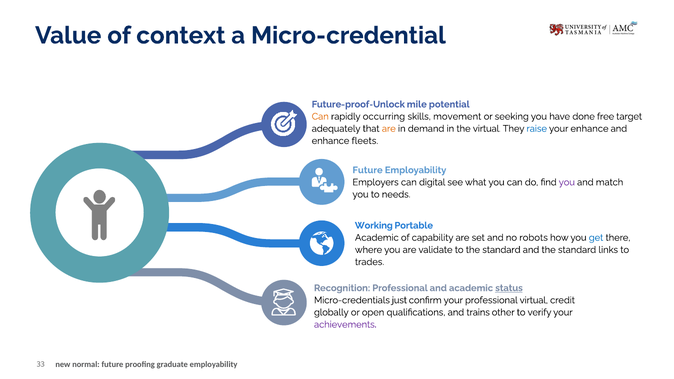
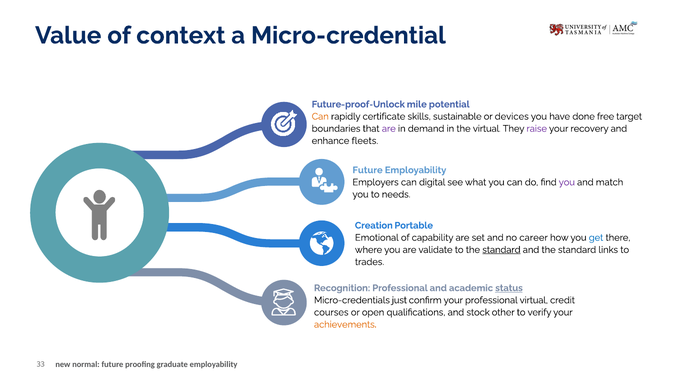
occurring: occurring -> certificate (384, 117)
movement: movement -> sustainable (457, 117)
seeking: seeking -> devices (512, 117)
adequately: adequately -> boundaries (336, 129)
are colour: orange -> purple (389, 129)
raise colour: blue -> purple (537, 129)
your enhance: enhance -> recovery (590, 129)
Working: Working -> Creation (374, 226)
Academic: Academic -> Emotional (377, 238)
robots: robots -> career (534, 238)
standard underline: none -> present (501, 250)
globally: globally -> courses (331, 312)
trains: trains -> stock (478, 312)
achievements colour: purple -> orange (345, 325)
